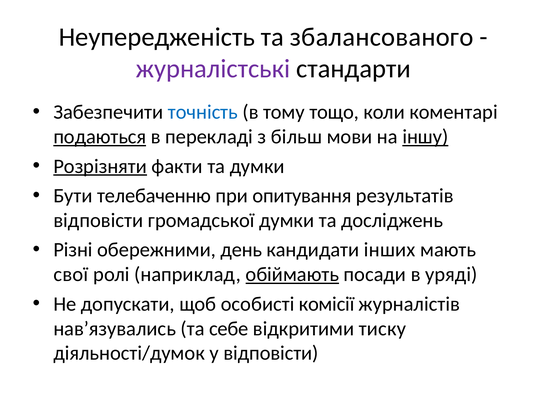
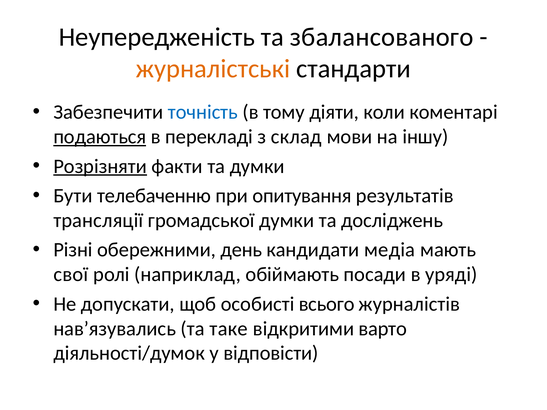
журналістські colour: purple -> orange (213, 69)
тощо: тощо -> діяти (334, 112)
більш: більш -> склад (296, 137)
іншу underline: present -> none (425, 137)
відповісти: відповісти -> трансляції (98, 220)
інших: інших -> медіа (390, 250)
обіймають underline: present -> none (292, 275)
комісії: комісії -> всього (327, 304)
себе: себе -> таке (229, 329)
тиску: тиску -> варто (383, 329)
